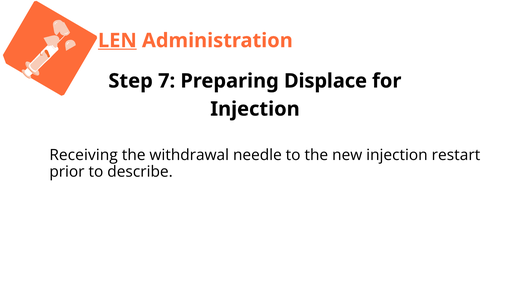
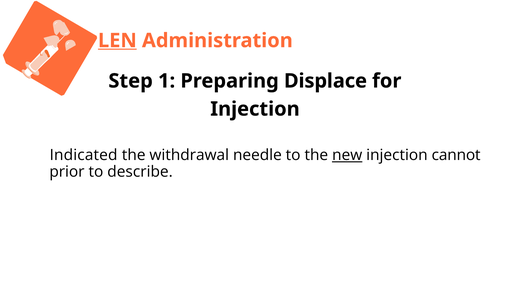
7: 7 -> 1 (167, 81)
Receiving: Receiving -> Indicated (84, 155)
new underline: none -> present (347, 155)
restart: restart -> cannot (456, 155)
